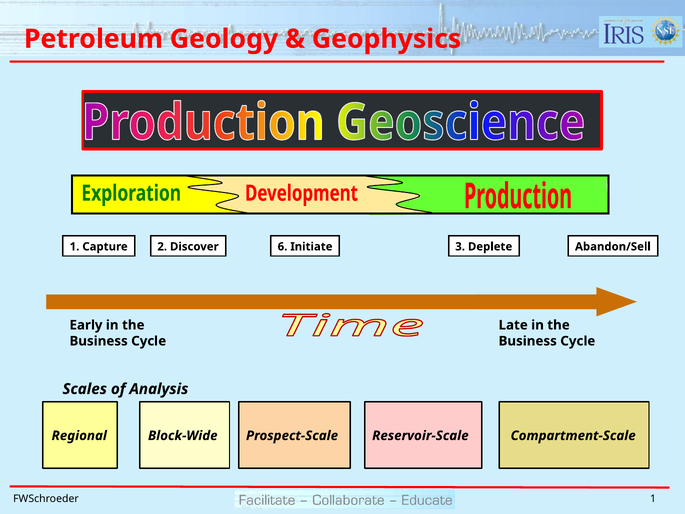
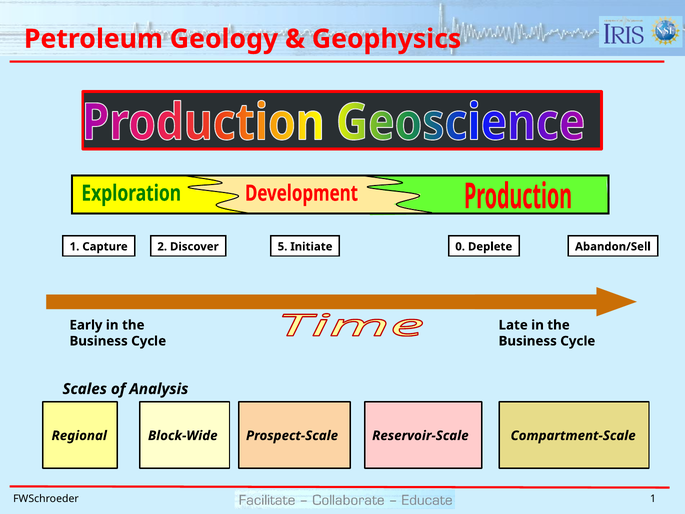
6: 6 -> 5 (283, 247)
3: 3 -> 0 (460, 247)
